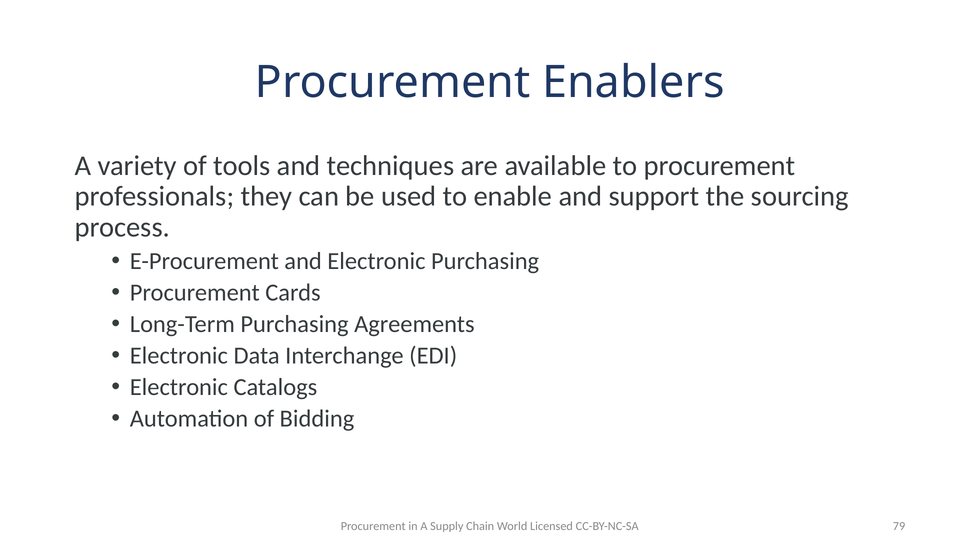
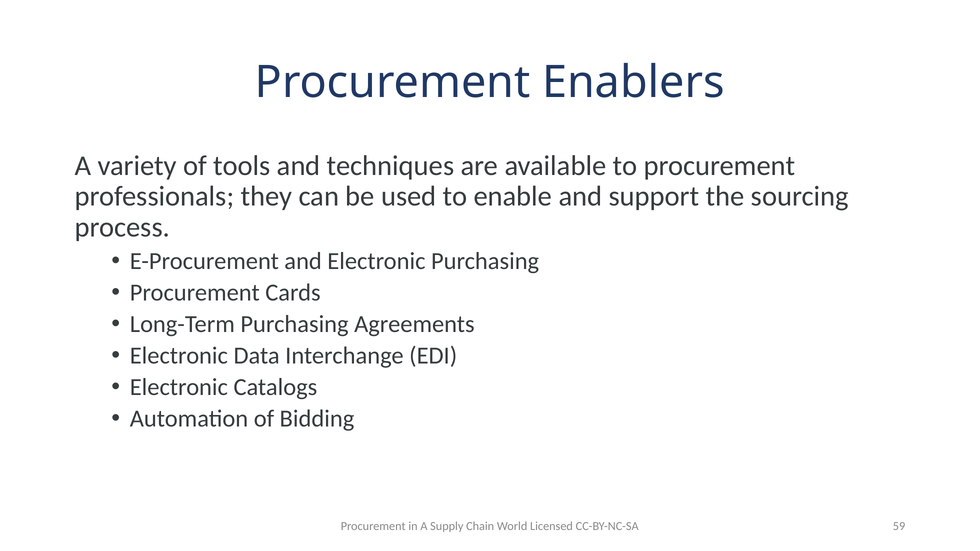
79: 79 -> 59 (899, 526)
